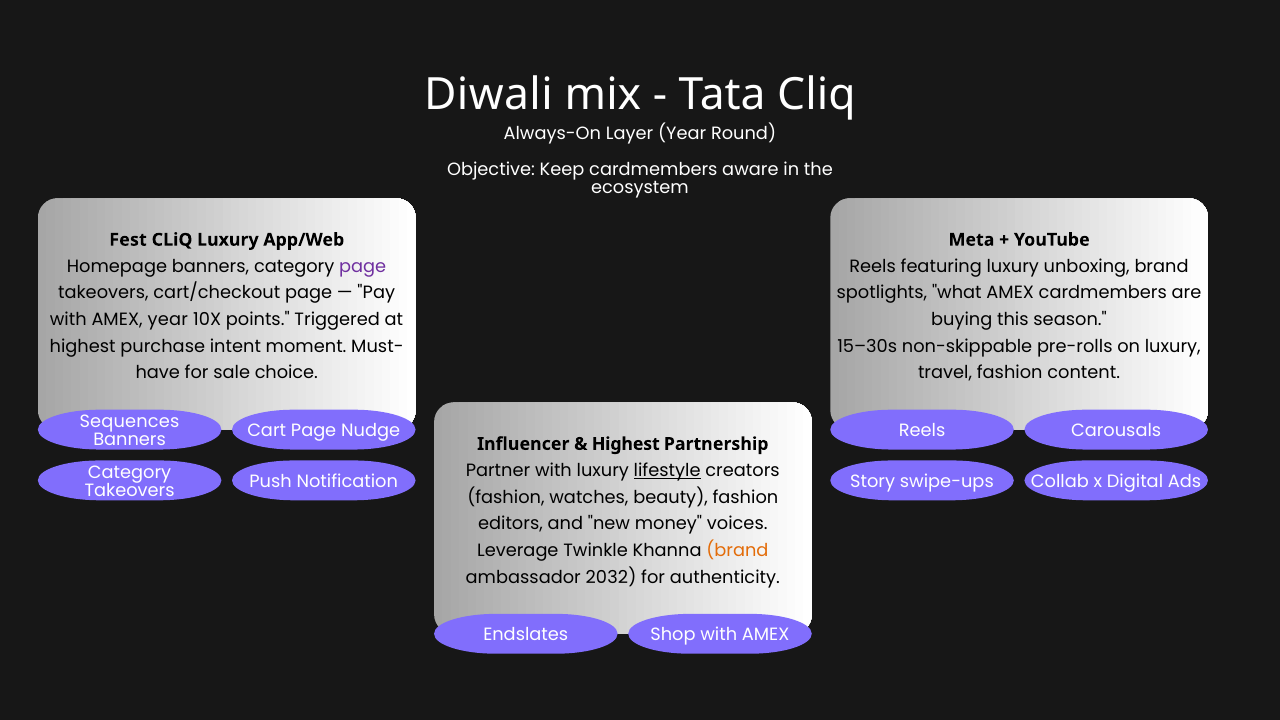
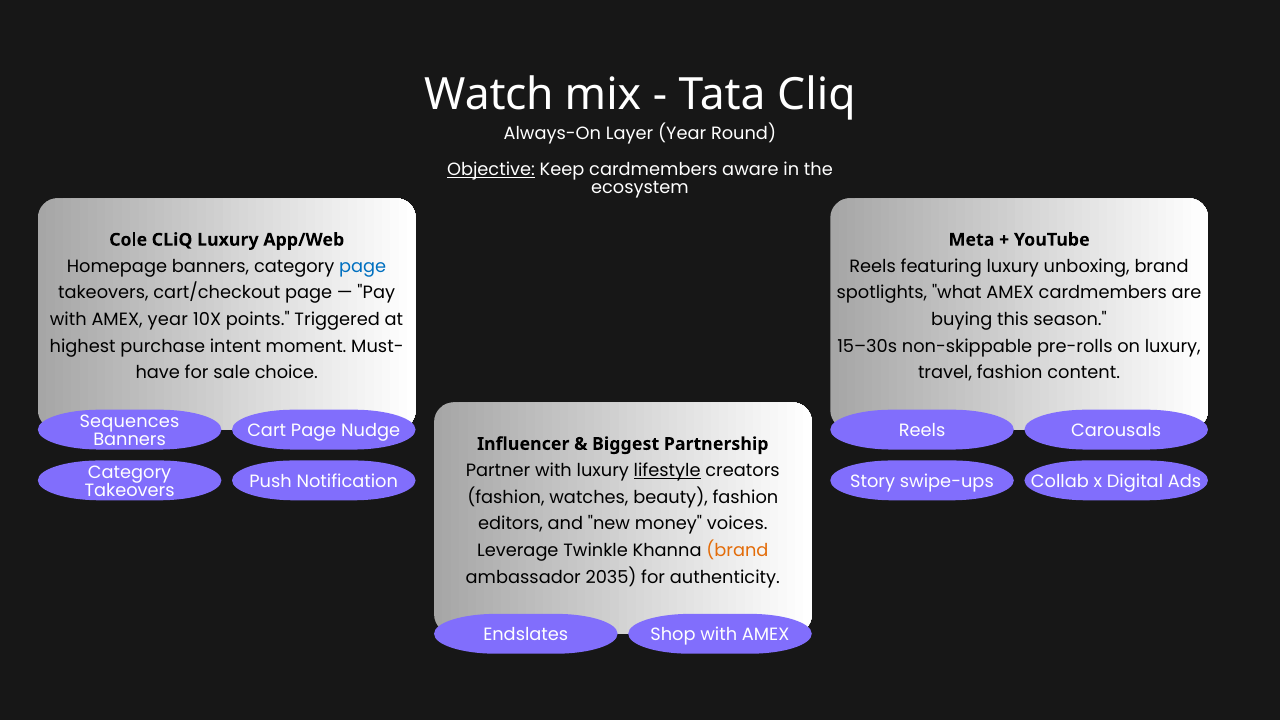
Diwali: Diwali -> Watch (489, 95)
Objective underline: none -> present (491, 169)
Fest: Fest -> Cole (128, 240)
page colour: purple -> blue (363, 266)
Highest: Highest -> Biggest (626, 444)
2032: 2032 -> 2035 (611, 577)
